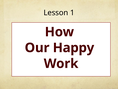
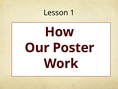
Happy: Happy -> Poster (73, 48)
